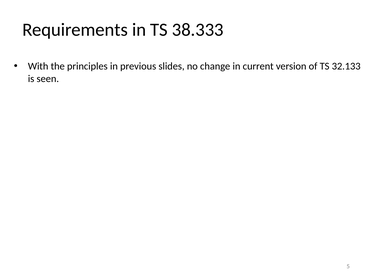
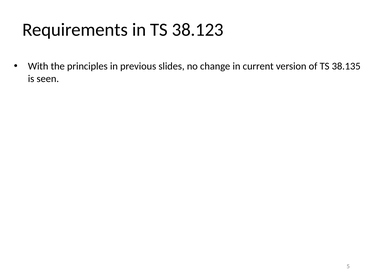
38.333: 38.333 -> 38.123 (198, 30)
32.133: 32.133 -> 38.135 (346, 66)
